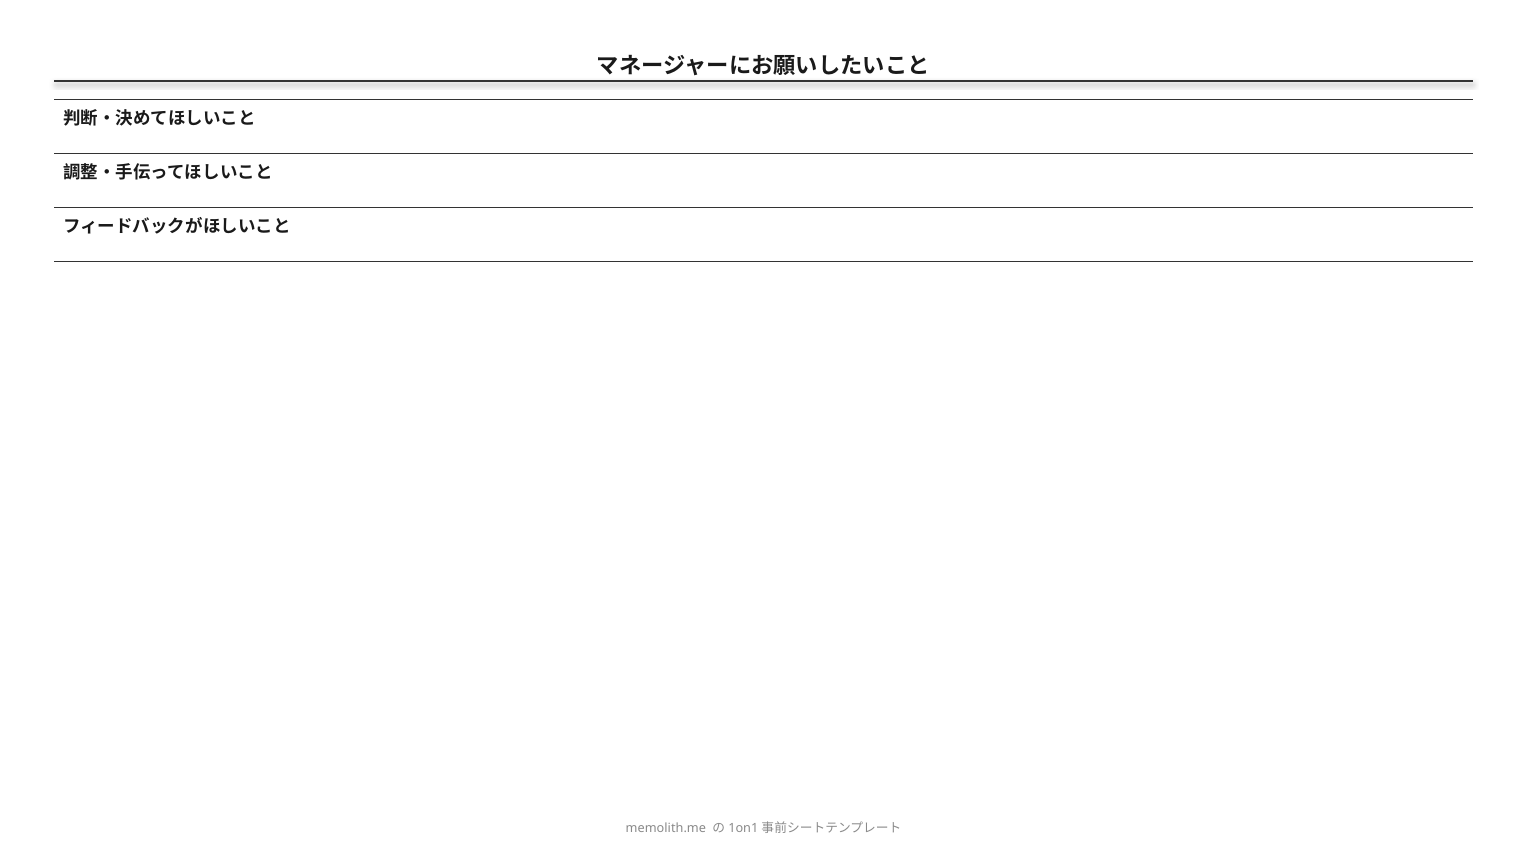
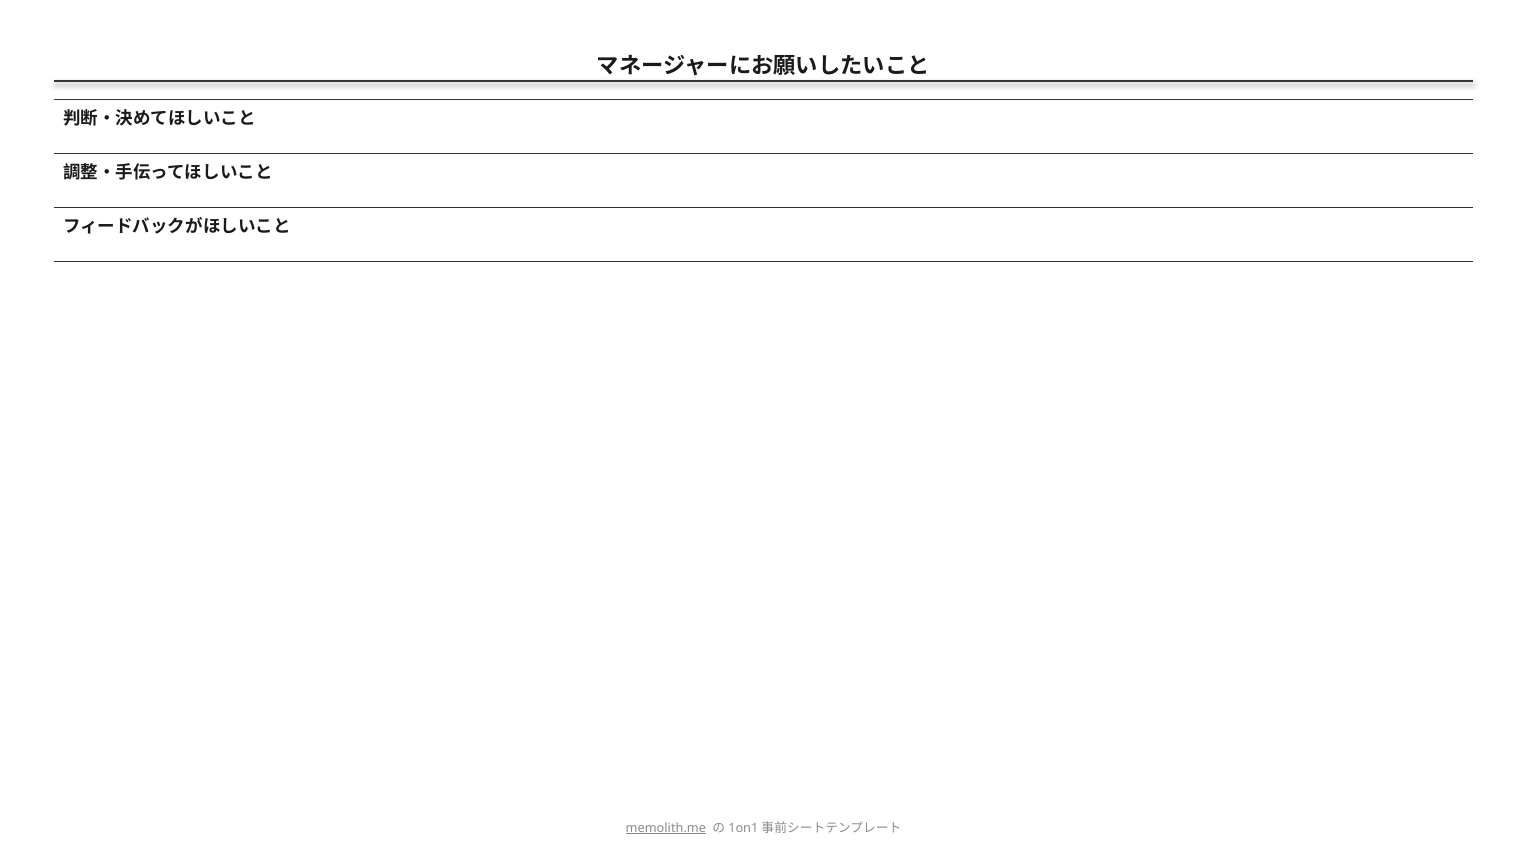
memolith.me underline: none -> present (666, 828)
